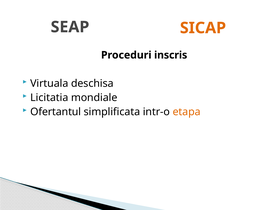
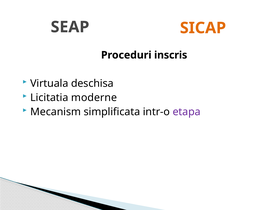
mondiale: mondiale -> moderne (94, 98)
Ofertantul: Ofertantul -> Mecanism (56, 112)
etapa colour: orange -> purple (187, 112)
